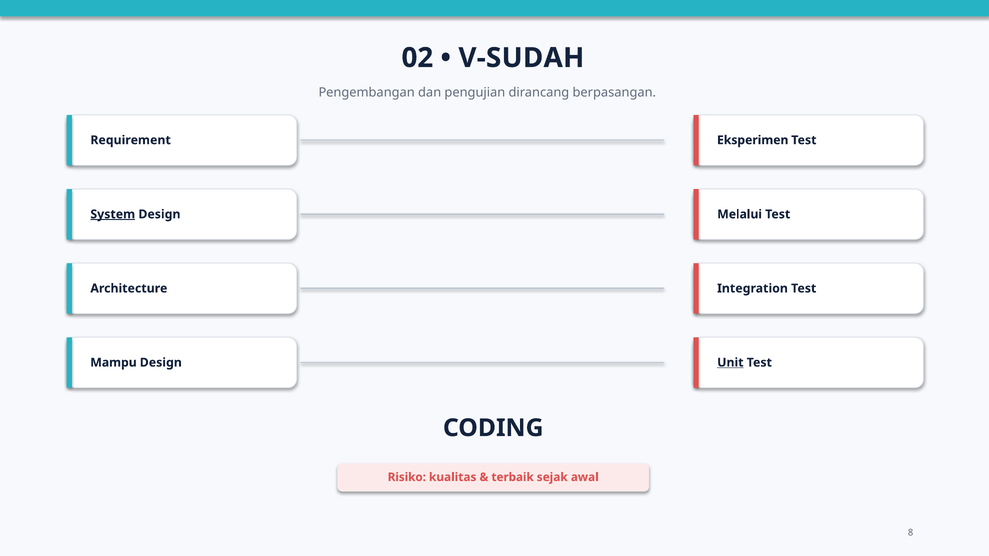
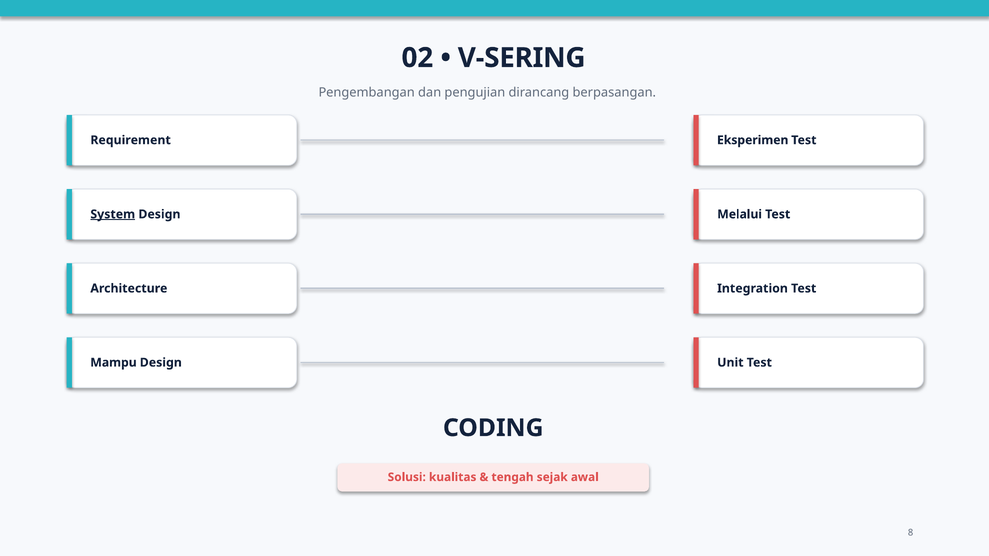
V-SUDAH: V-SUDAH -> V-SERING (522, 58)
Unit underline: present -> none (730, 363)
Risiko: Risiko -> Solusi (407, 477)
terbaik: terbaik -> tengah (513, 477)
